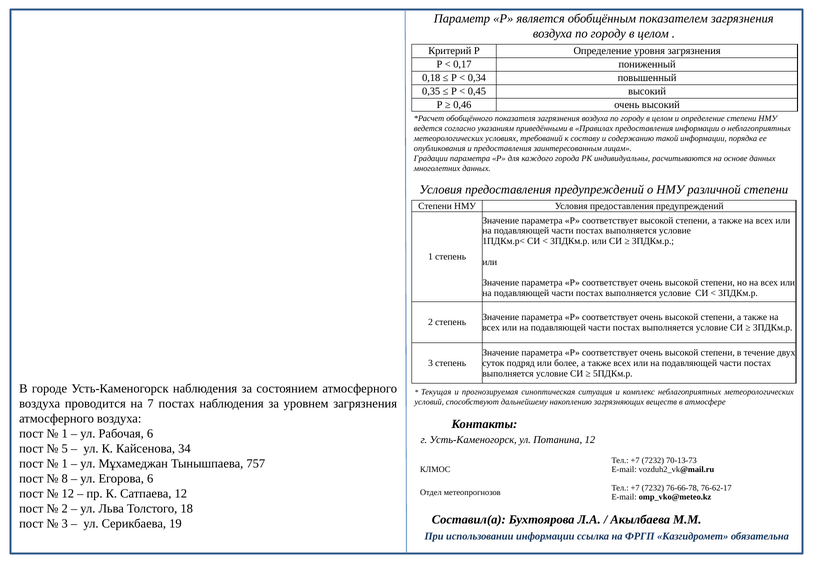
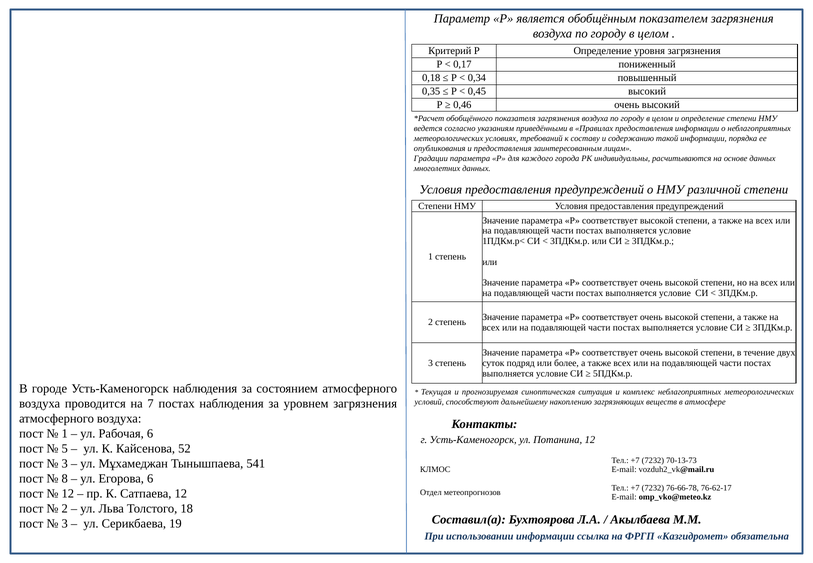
34: 34 -> 52 (184, 449)
1: 1 -> 3 (65, 464)
757: 757 -> 541 (256, 464)
